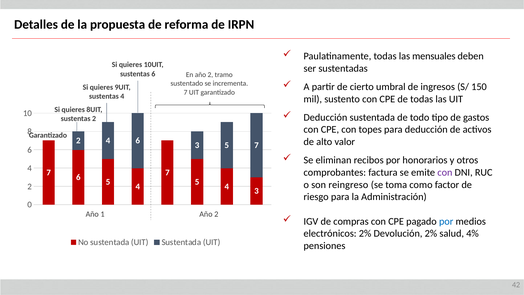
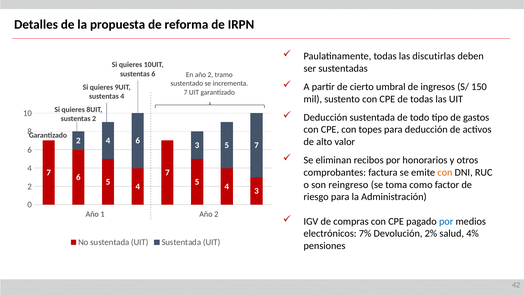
mensuales: mensuales -> discutirlas (434, 56)
con colour: purple -> orange (445, 172)
electrónicos 2%: 2% -> 7% (365, 233)
